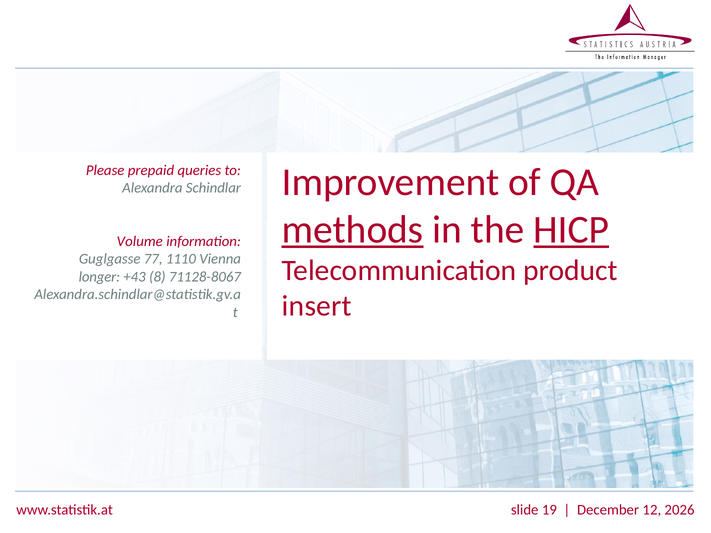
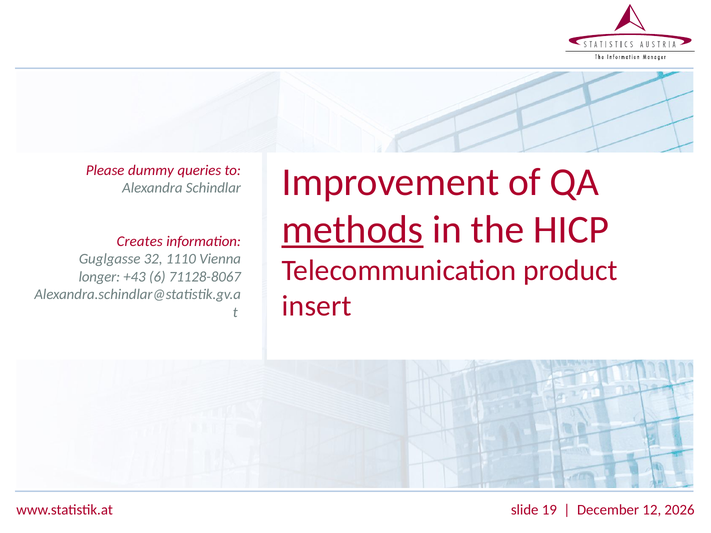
prepaid: prepaid -> dummy (151, 170)
HICP underline: present -> none (571, 230)
Volume: Volume -> Creates (140, 241)
77: 77 -> 32 (153, 259)
8: 8 -> 6 (157, 277)
